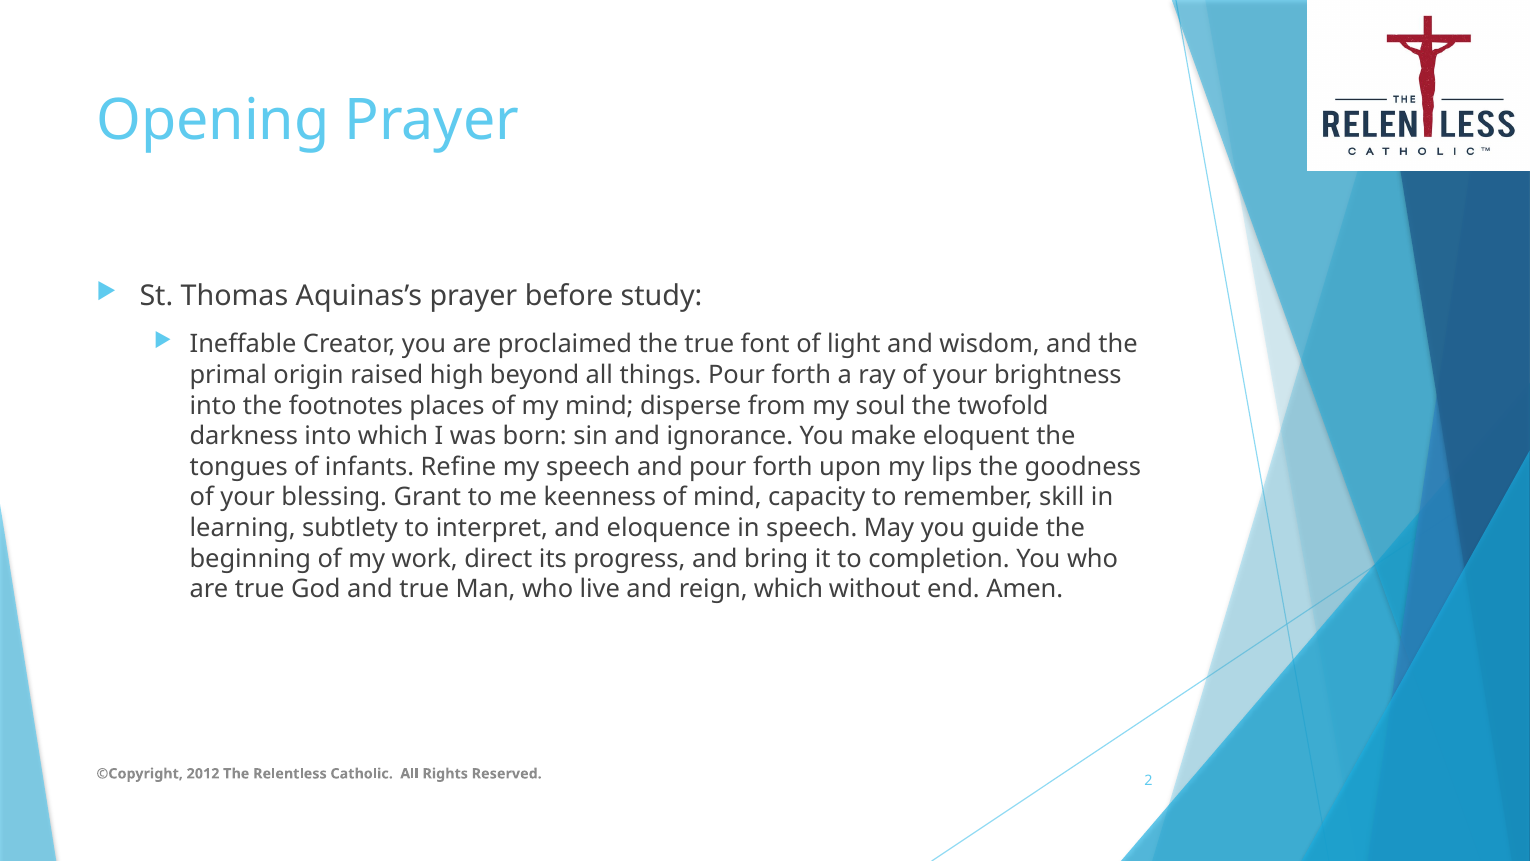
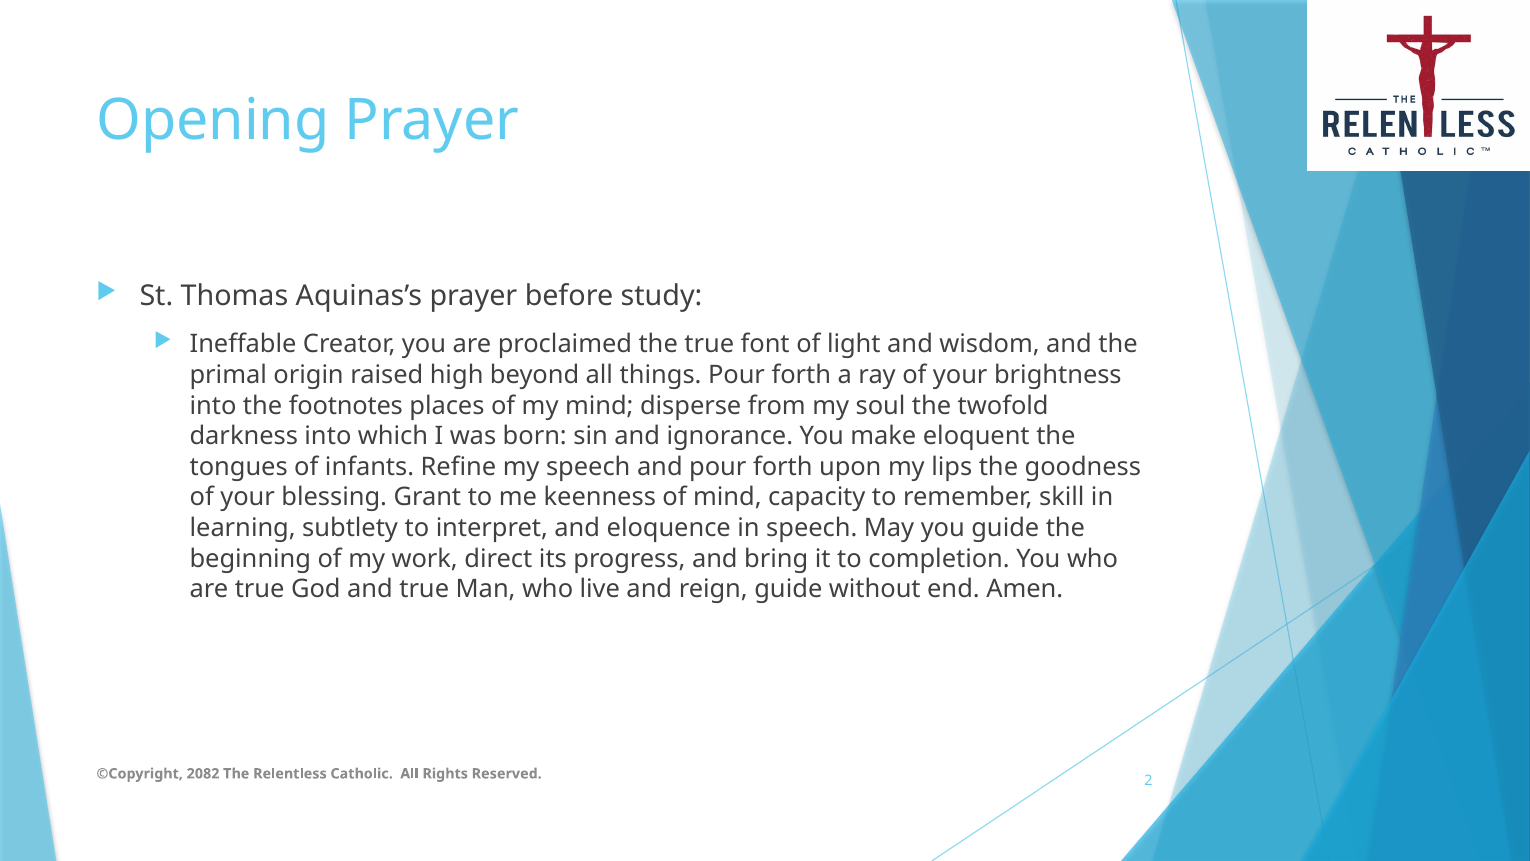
reign which: which -> guide (788, 589)
2012: 2012 -> 2082 (203, 773)
